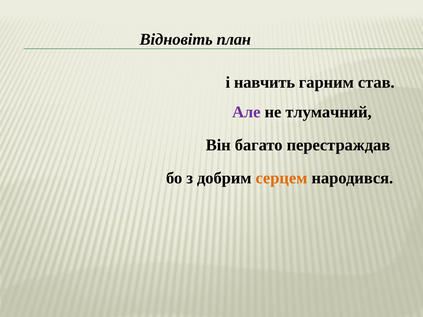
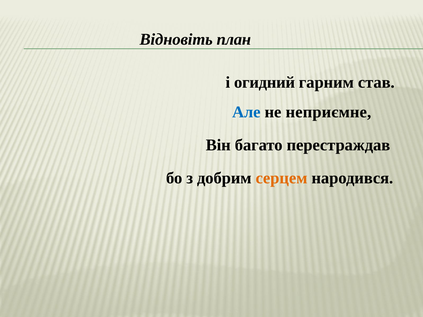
навчить: навчить -> огидний (265, 82)
Але colour: purple -> blue (246, 112)
тлумачний: тлумачний -> неприємне (328, 112)
